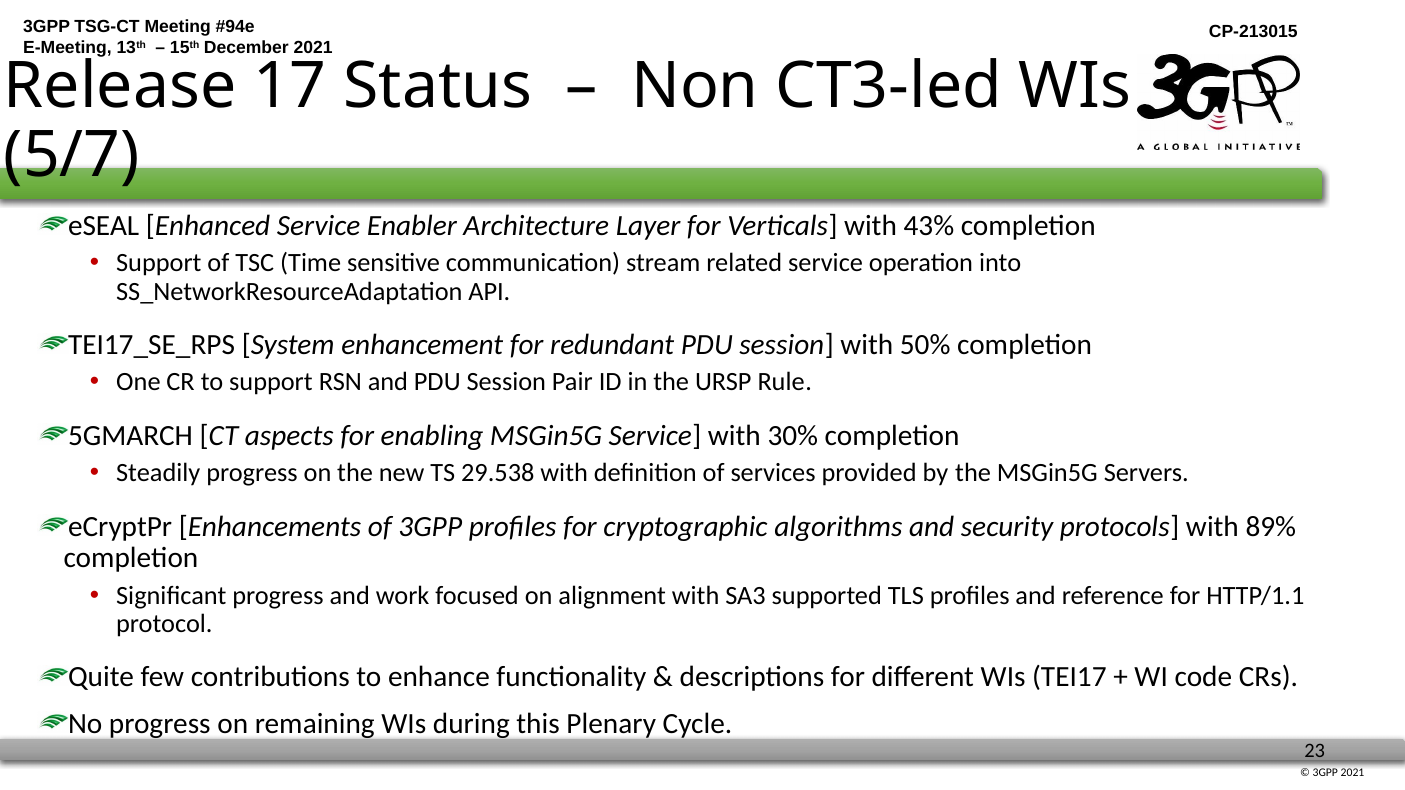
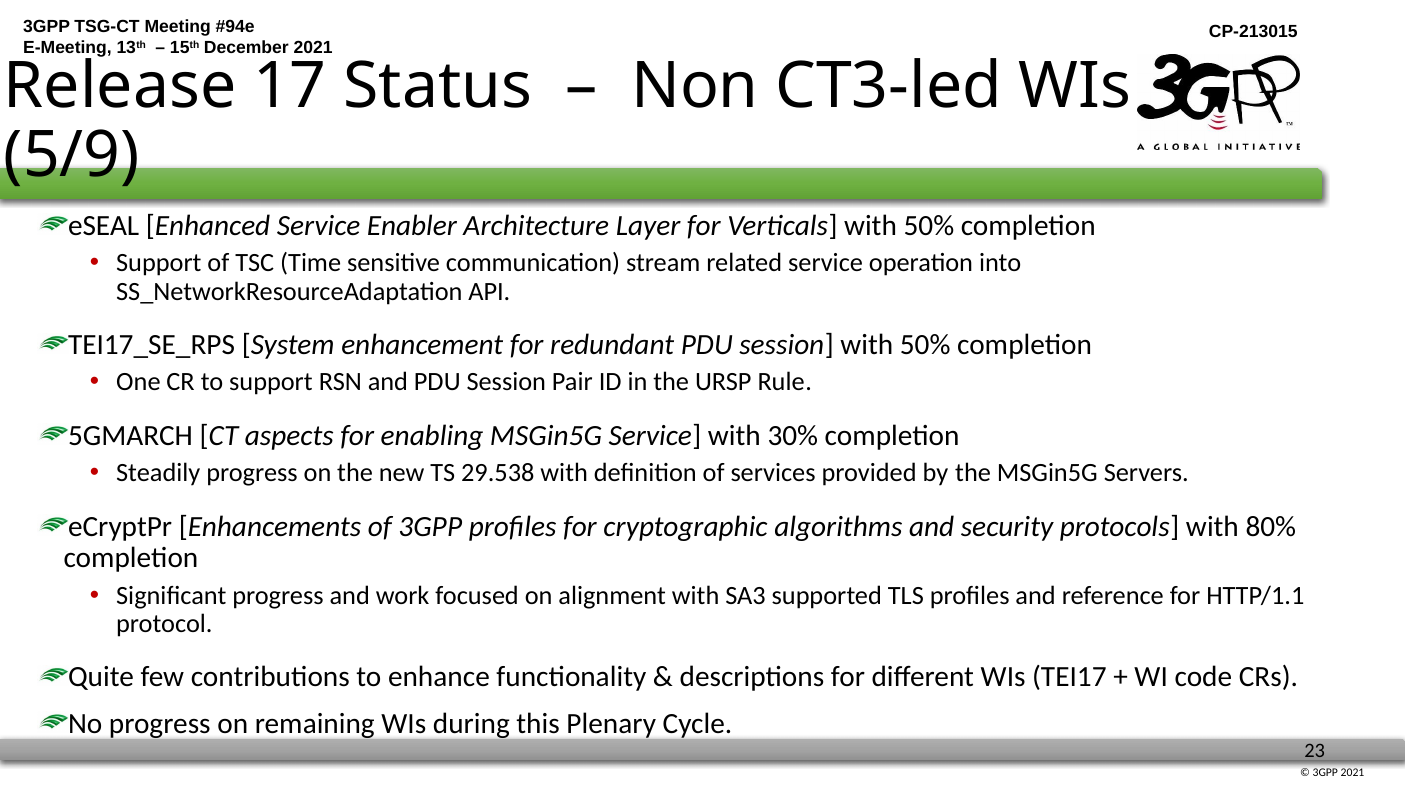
5/7: 5/7 -> 5/9 (72, 155)
Verticals with 43%: 43% -> 50% (929, 226)
89%: 89% -> 80% (1271, 527)
